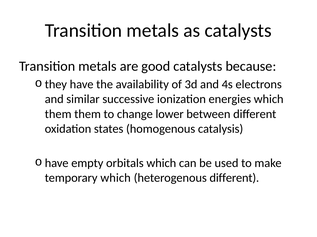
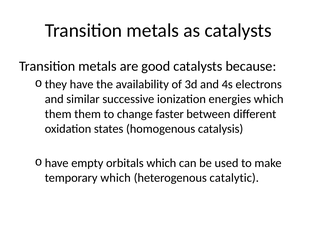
lower: lower -> faster (170, 114)
heterogenous different: different -> catalytic (234, 178)
